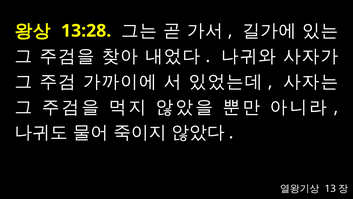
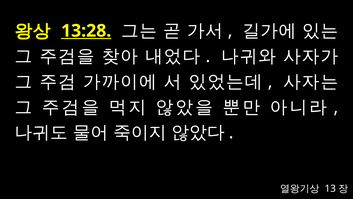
13:28 underline: none -> present (86, 31)
